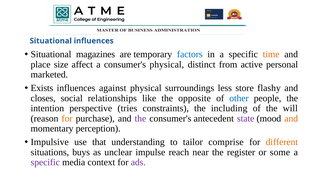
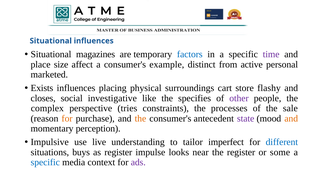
time colour: orange -> purple (271, 55)
consumer's physical: physical -> example (167, 65)
against: against -> placing (113, 88)
less: less -> cart (225, 88)
relationships: relationships -> investigative (112, 99)
opposite: opposite -> specifies (195, 99)
other colour: blue -> purple (239, 99)
intention: intention -> complex (47, 109)
including: including -> processes (229, 109)
will: will -> sale (290, 109)
the colour: purple -> orange (140, 119)
that: that -> live (99, 143)
comprise: comprise -> imperfect (226, 143)
different colour: orange -> blue (282, 143)
as unclear: unclear -> register (118, 153)
reach: reach -> looks (179, 153)
specific colour: purple -> blue (45, 163)
